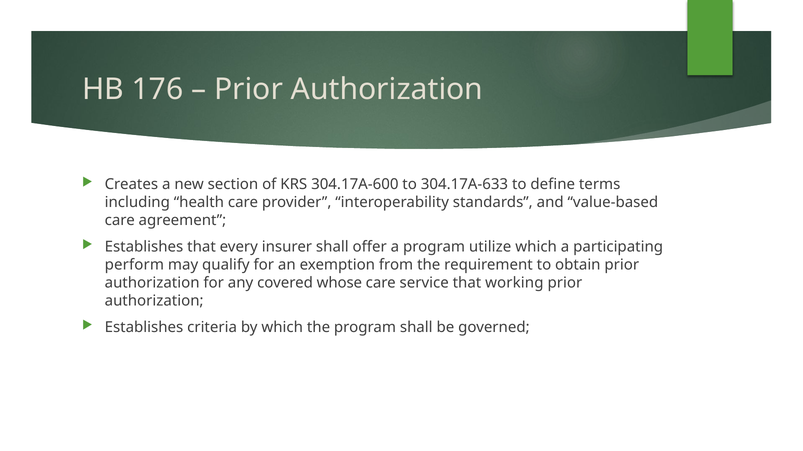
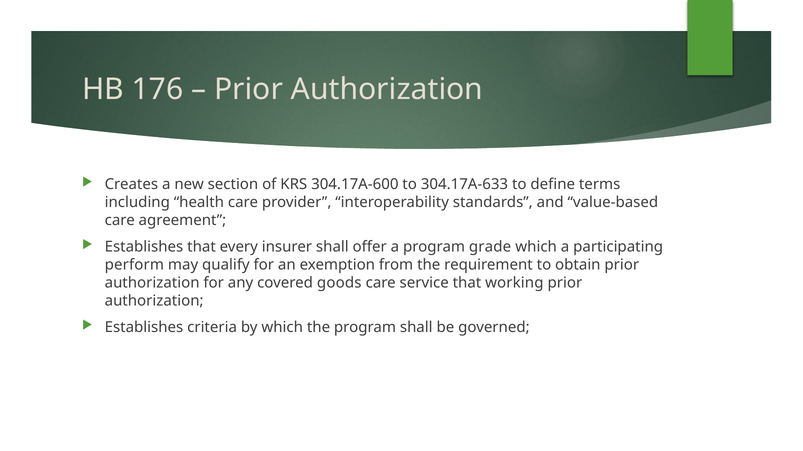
utilize: utilize -> grade (490, 247)
whose: whose -> goods (339, 283)
